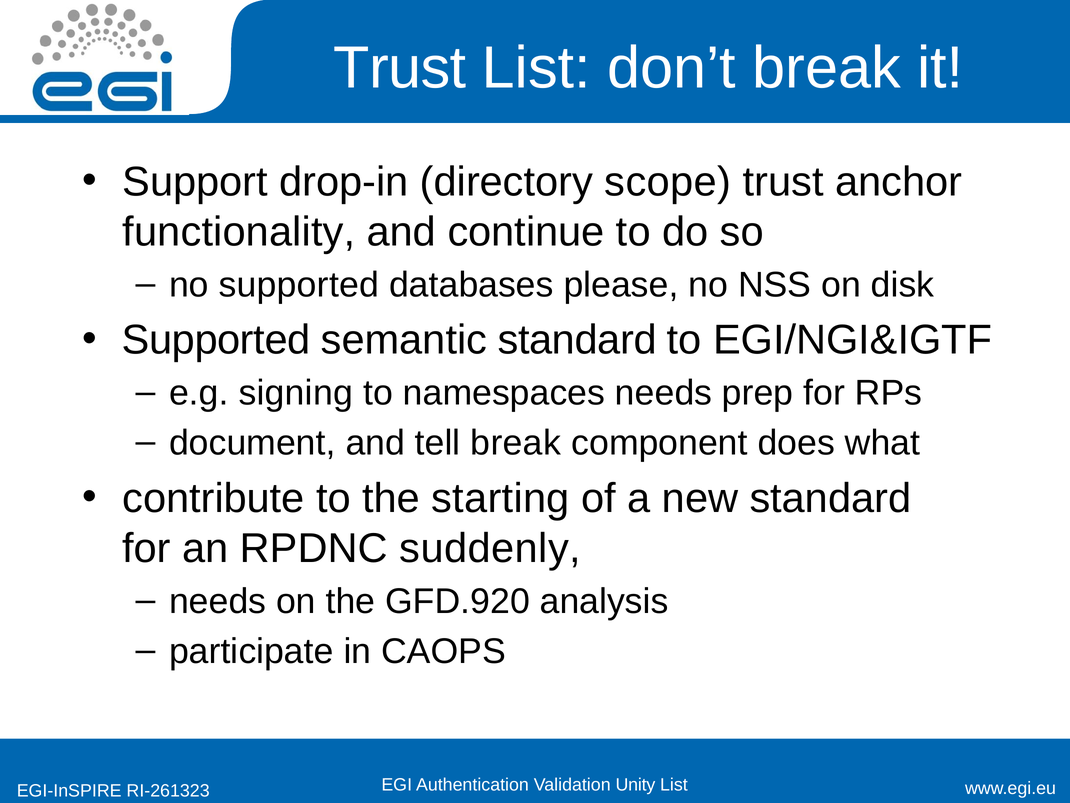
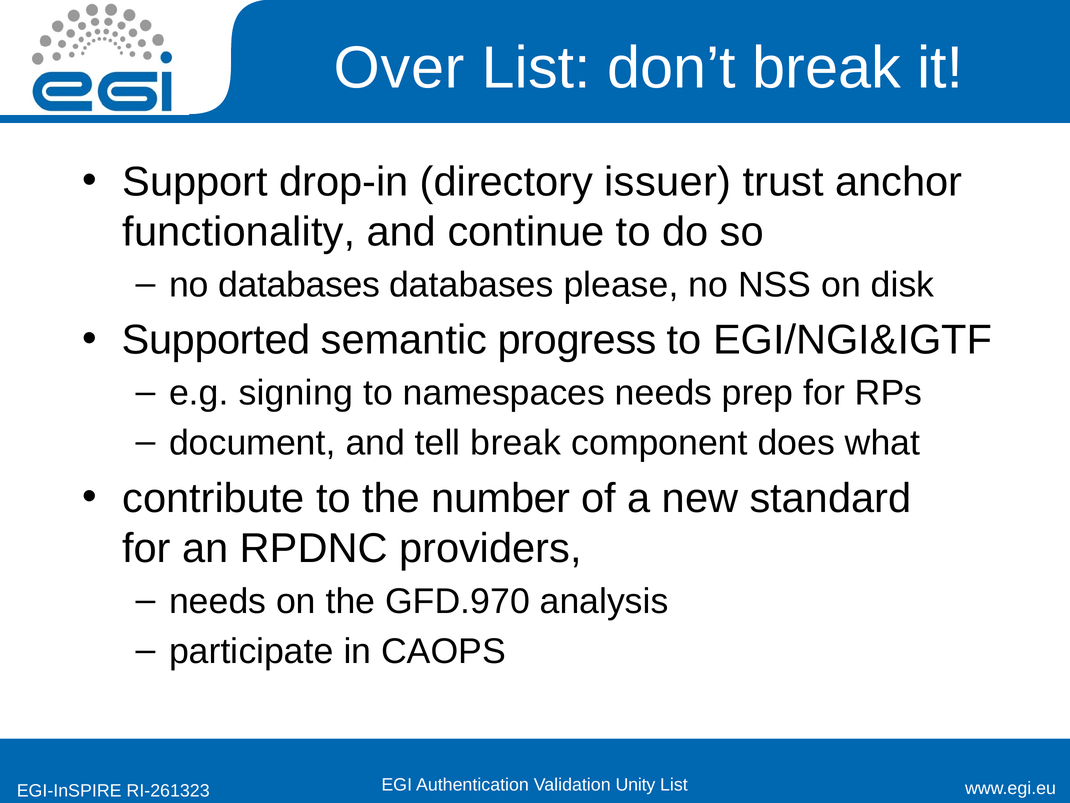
Trust: Trust -> Over (399, 68)
scope: scope -> issuer (668, 182)
no supported: supported -> databases (299, 285)
semantic standard: standard -> progress (577, 340)
starting: starting -> number (501, 498)
suddenly: suddenly -> providers (490, 548)
GFD.920: GFD.920 -> GFD.970 (458, 601)
